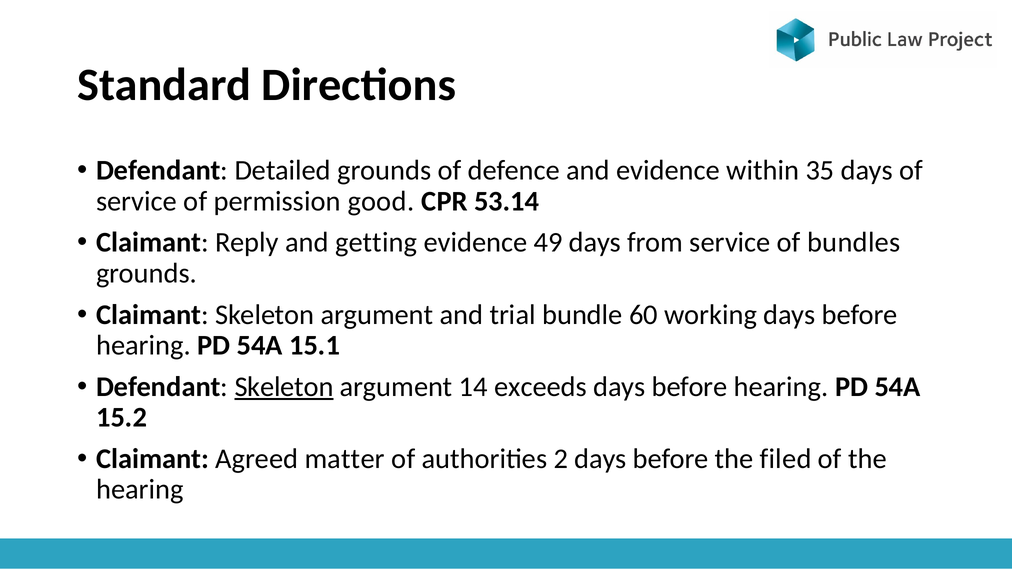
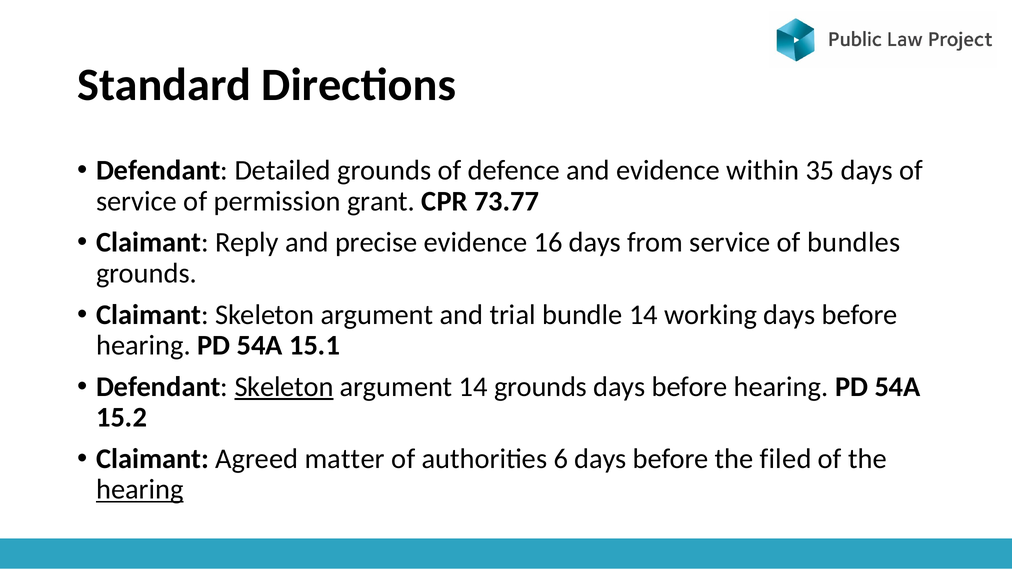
good: good -> grant (381, 201)
53.14: 53.14 -> 73.77 (507, 201)
getting: getting -> precise (376, 243)
49: 49 -> 16 (548, 243)
bundle 60: 60 -> 14 (643, 315)
14 exceeds: exceeds -> grounds (541, 387)
2: 2 -> 6 (561, 459)
hearing underline: none -> present (140, 490)
